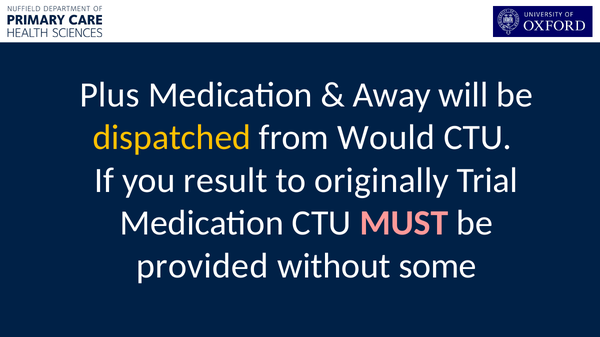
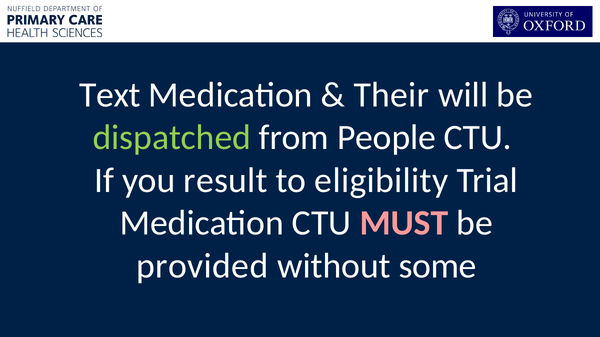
Plus: Plus -> Text (110, 95)
Away: Away -> Their (391, 95)
dispatched colour: yellow -> light green (172, 138)
Would: Would -> People (386, 138)
originally: originally -> eligibility (381, 181)
